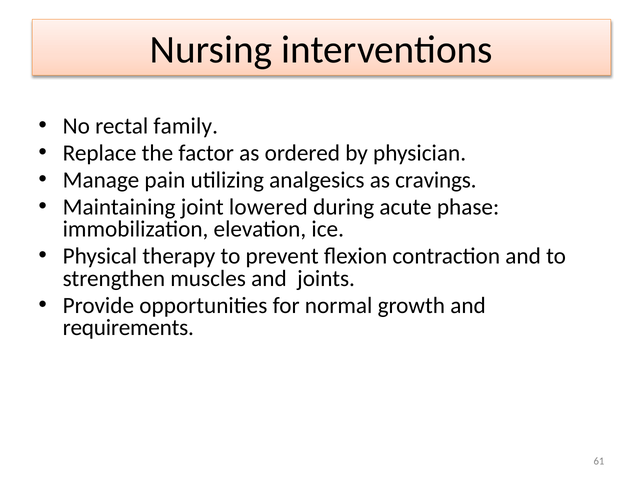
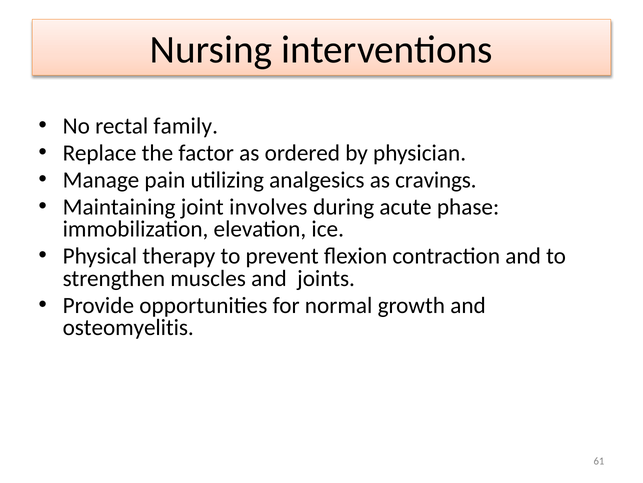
lowered: lowered -> involves (268, 207)
requirements: requirements -> osteomyelitis (128, 327)
